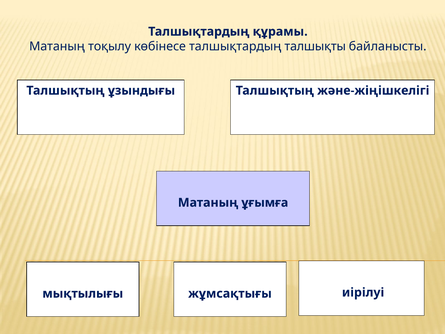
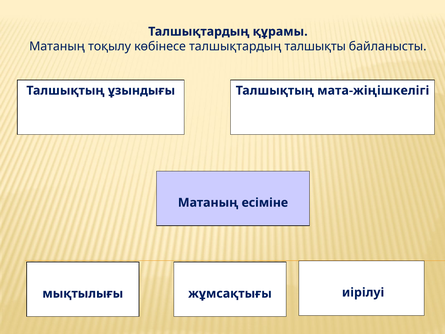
және-жіңішкелігі: және-жіңішкелігі -> мата-жіңішкелігі (373, 90)
ұғымға: ұғымға -> есіміне (265, 203)
